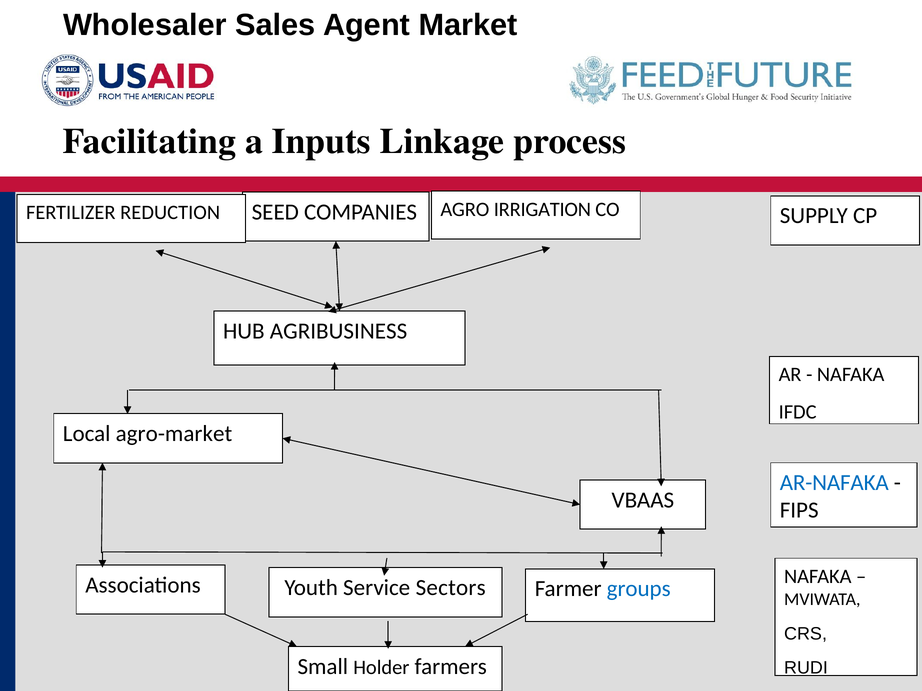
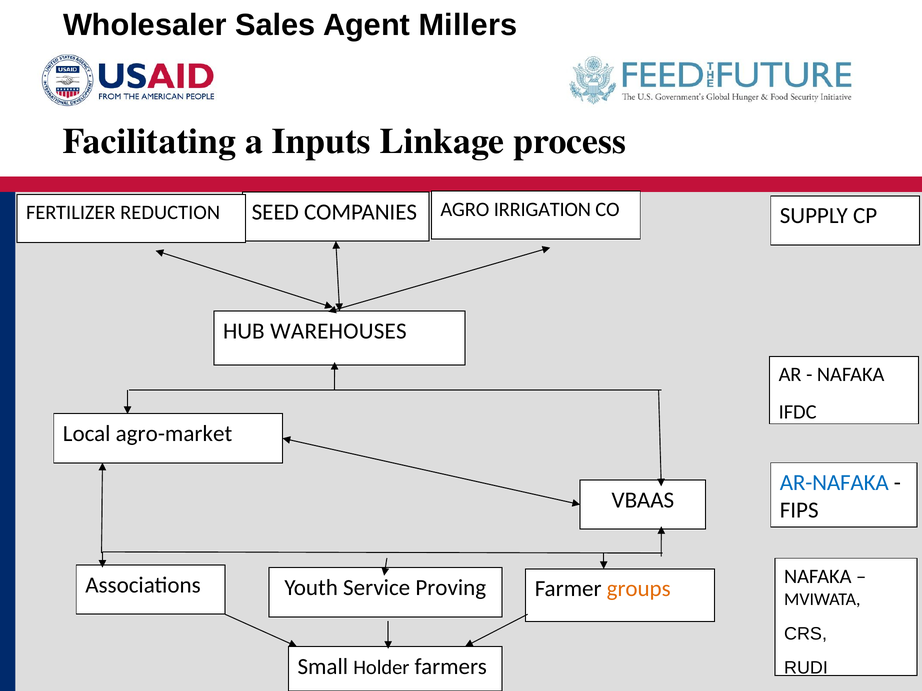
Market: Market -> Millers (468, 25)
AGRIBUSINESS: AGRIBUSINESS -> WAREHOUSES (338, 331)
groups colour: blue -> orange (639, 589)
Sectors: Sectors -> Proving (451, 588)
